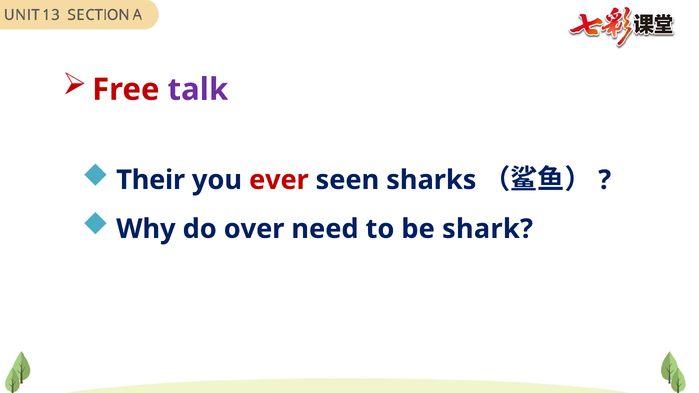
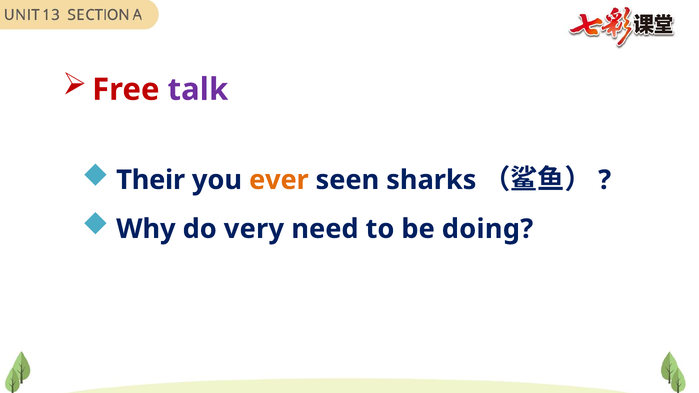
ever colour: red -> orange (279, 180)
over: over -> very (254, 229)
shark: shark -> doing (488, 229)
